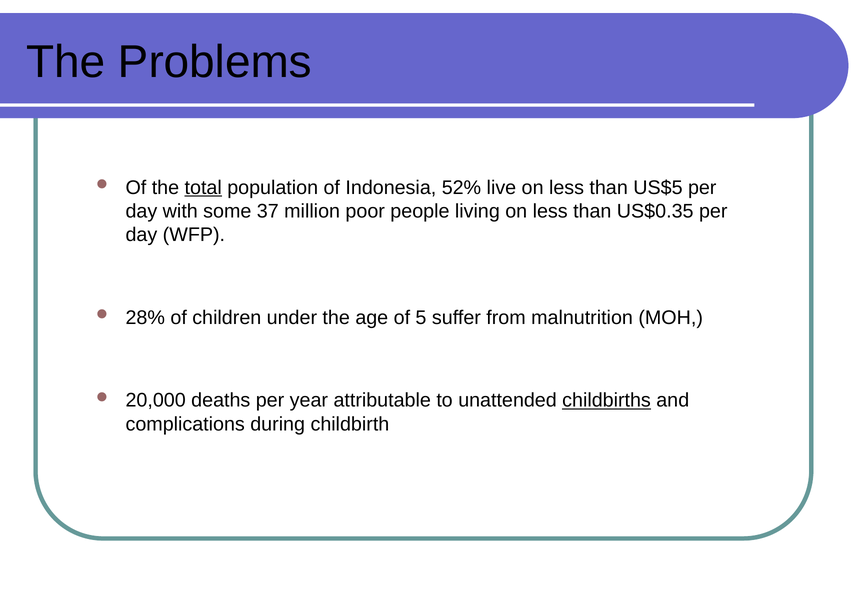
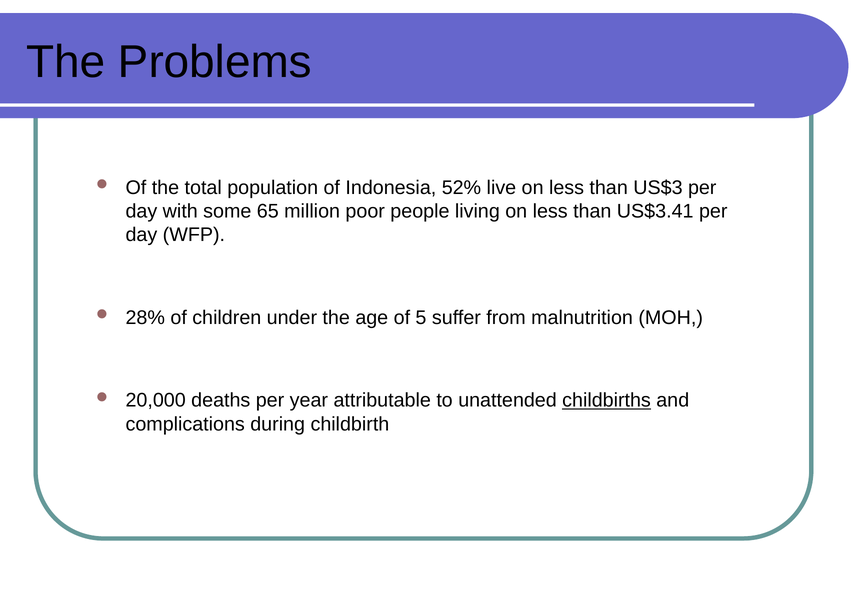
total underline: present -> none (203, 188)
US$5: US$5 -> US$3 (658, 188)
37: 37 -> 65 (268, 211)
US$0.35: US$0.35 -> US$3.41 (655, 211)
